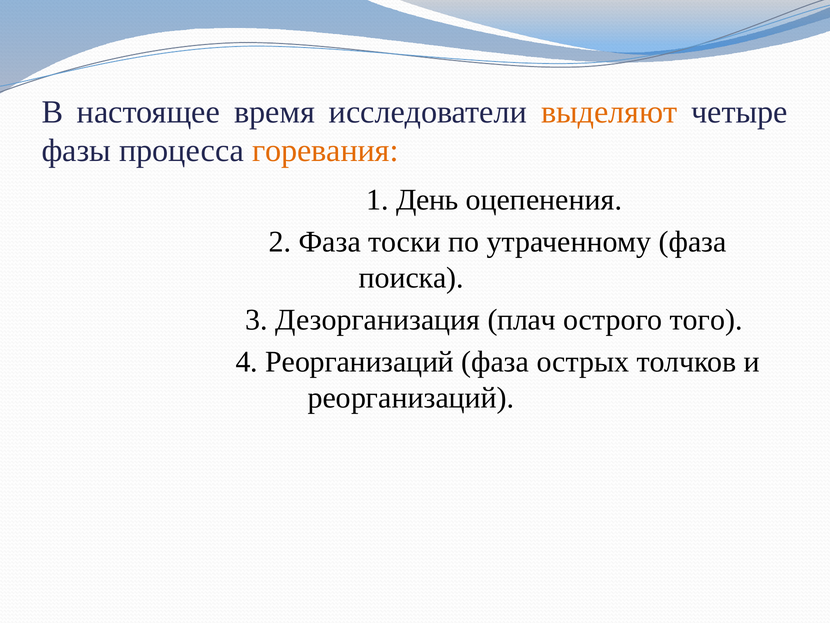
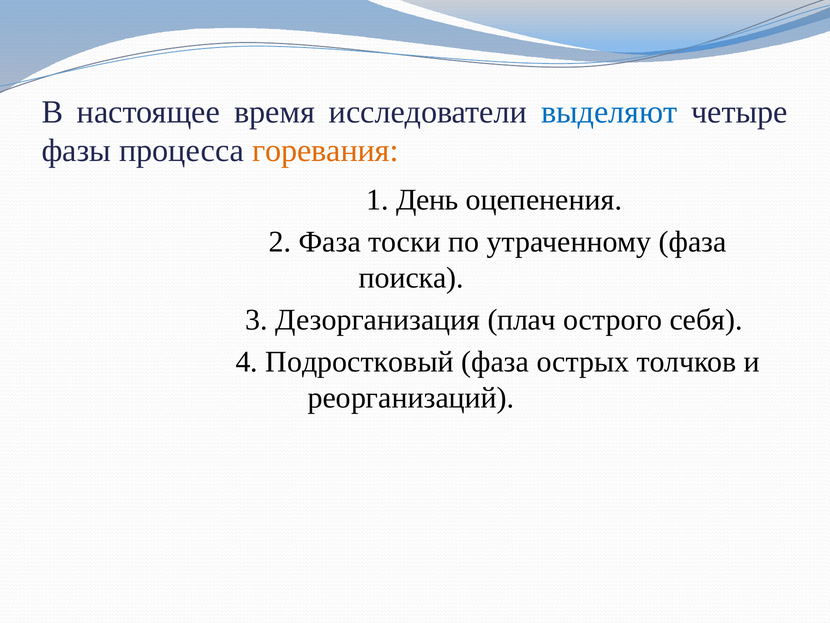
выделяют colour: orange -> blue (609, 112)
того: того -> себя (706, 320)
4 Реорганизаций: Реорганизаций -> Подростковый (360, 362)
